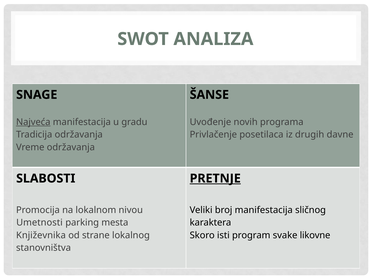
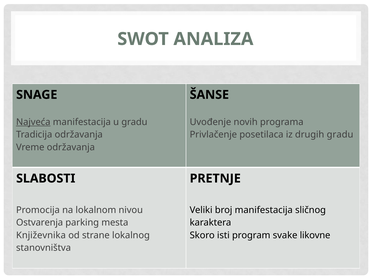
drugih davne: davne -> gradu (340, 135)
PRETNJE underline: present -> none (215, 178)
Umetnosti: Umetnosti -> Ostvarenja (40, 223)
